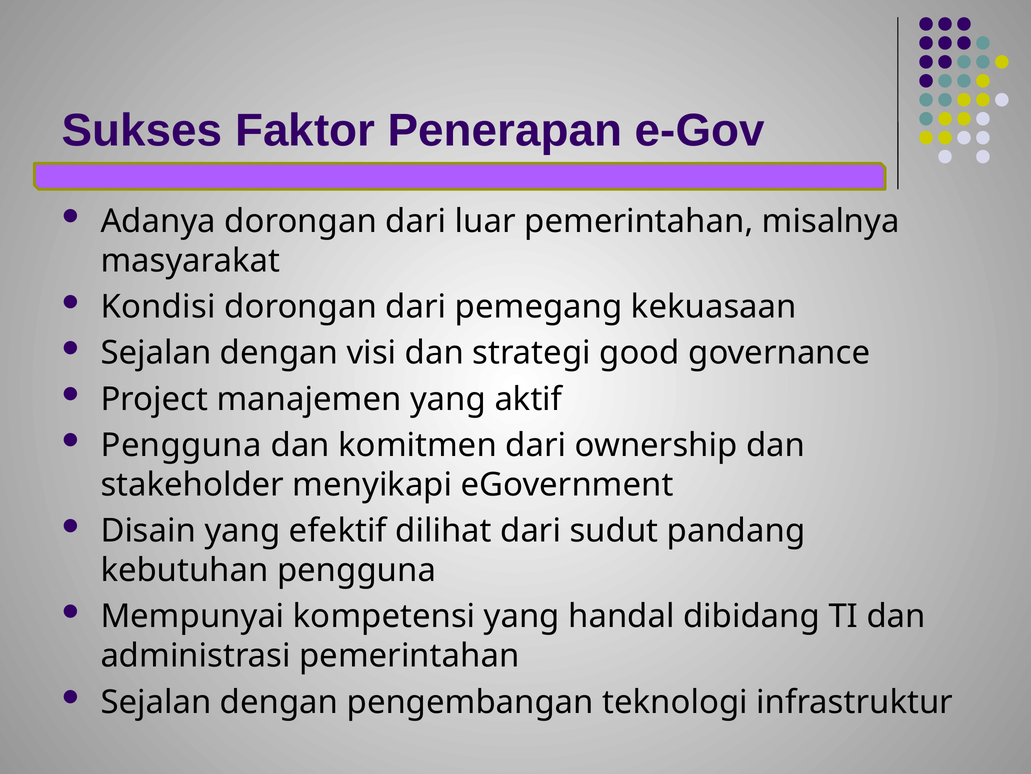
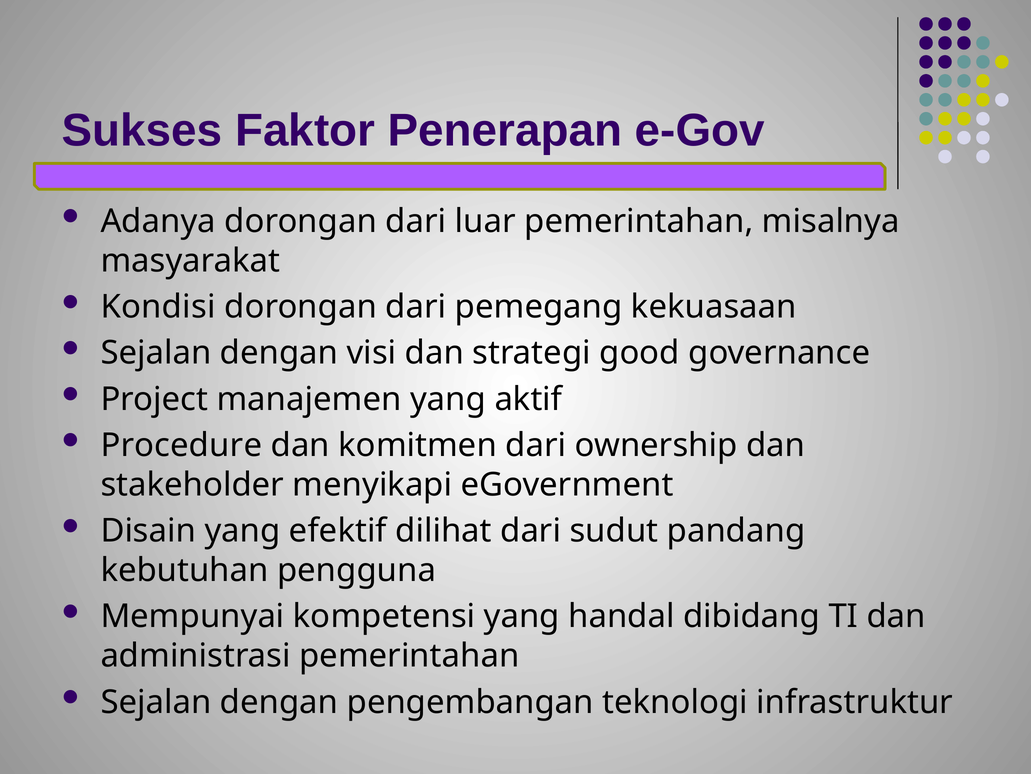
Pengguna: Pengguna -> Procedure (181, 445)
